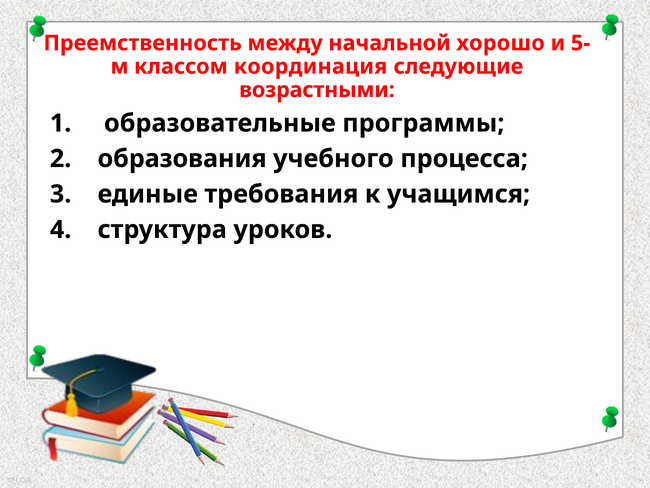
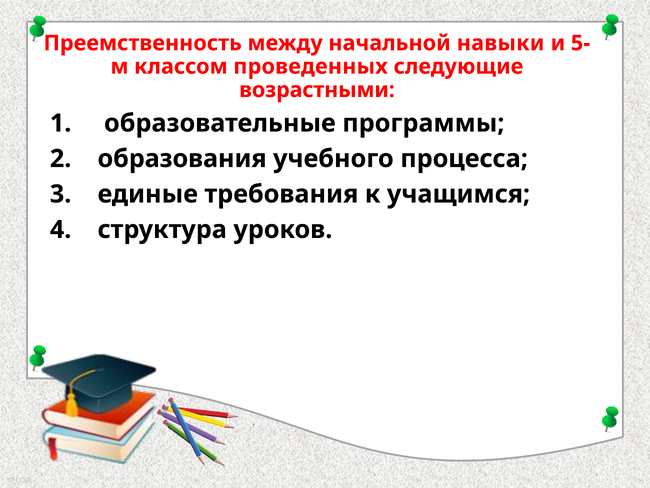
хорошо: хорошо -> навыки (501, 43)
координация: координация -> проведенных (311, 66)
